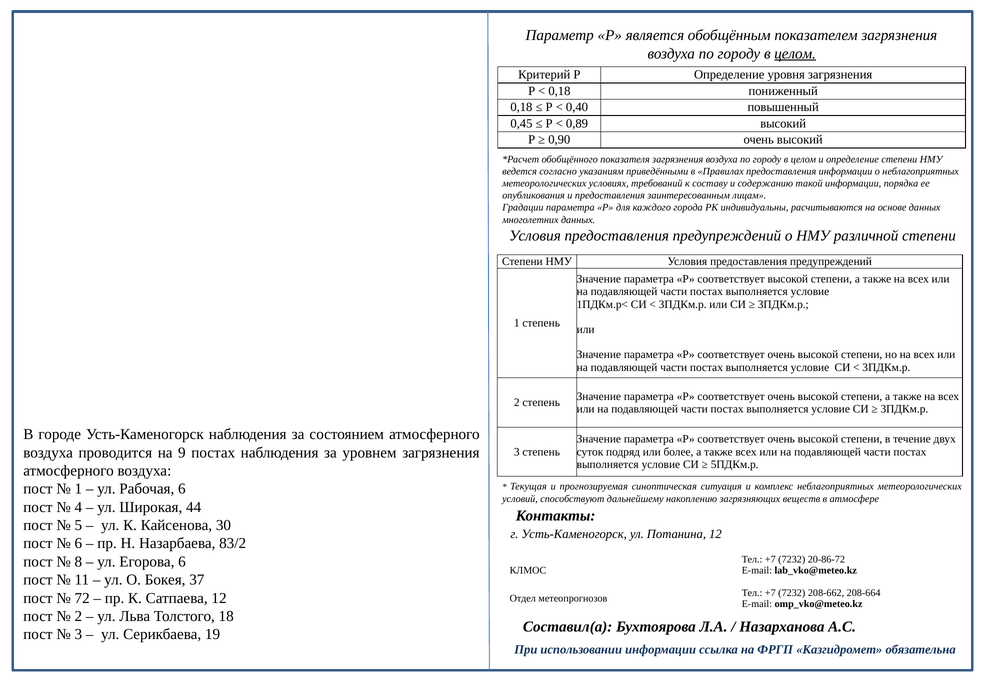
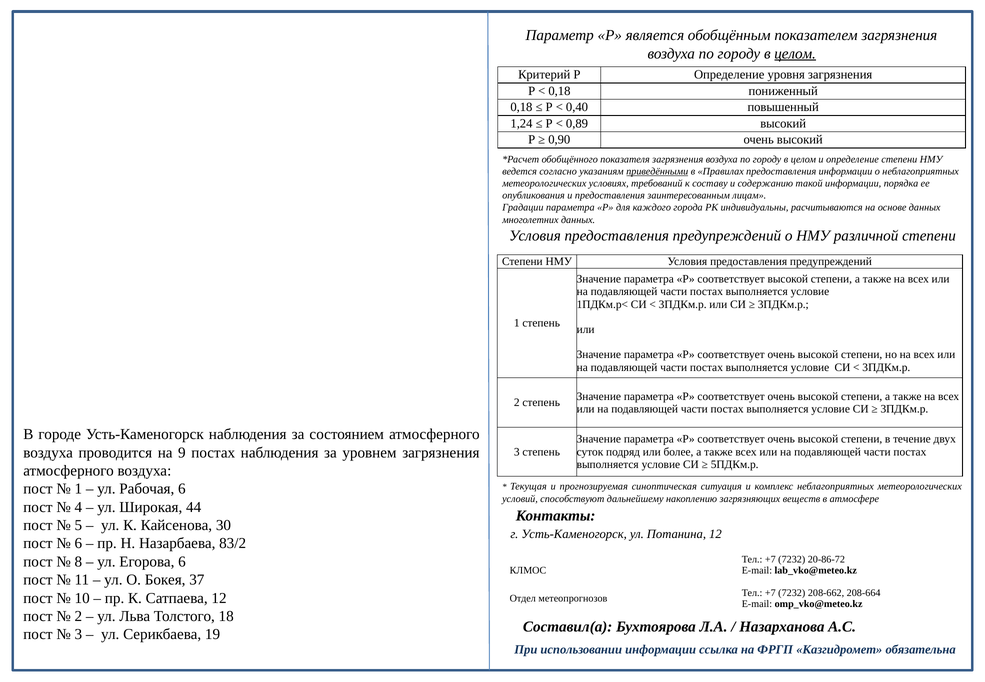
0,45: 0,45 -> 1,24 (521, 123)
приведёнными underline: none -> present (657, 171)
72: 72 -> 10 (82, 598)
